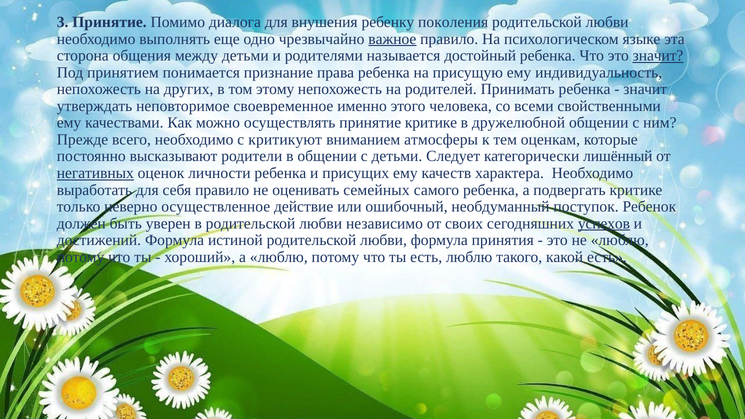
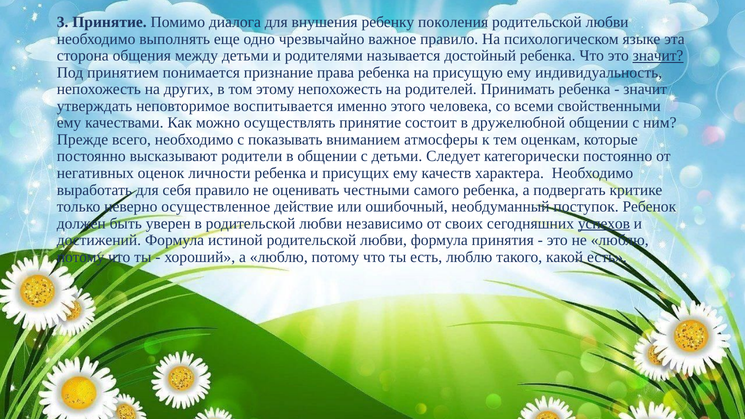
важное underline: present -> none (392, 39)
своевременное: своевременное -> воспитывается (283, 106)
принятие критике: критике -> состоит (431, 123)
критикуют: критикуют -> показывать (285, 140)
категорически лишённый: лишённый -> постоянно (618, 156)
негативных underline: present -> none (95, 173)
семейных: семейных -> честными (377, 190)
